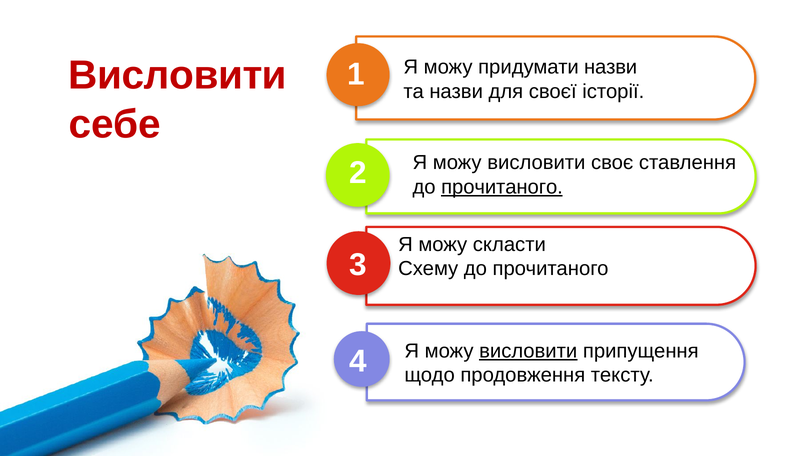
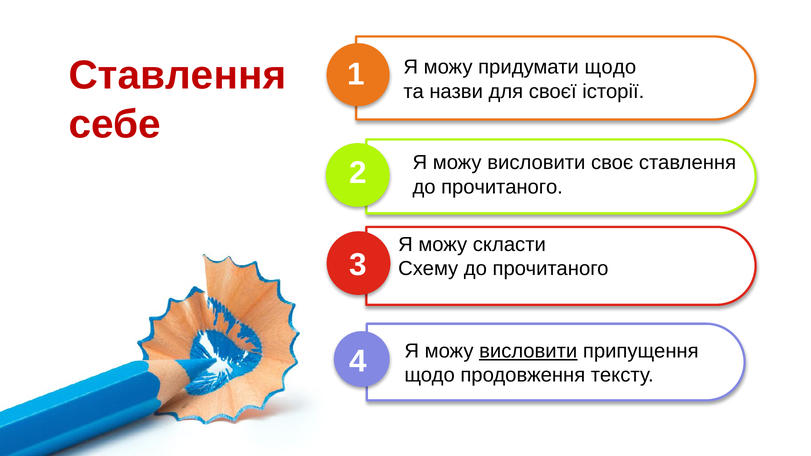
Висловити: Висловити -> Ставлення (177, 76)
придумати назви: назви -> щодо (610, 67)
прочитаного underline: present -> none (502, 187)
